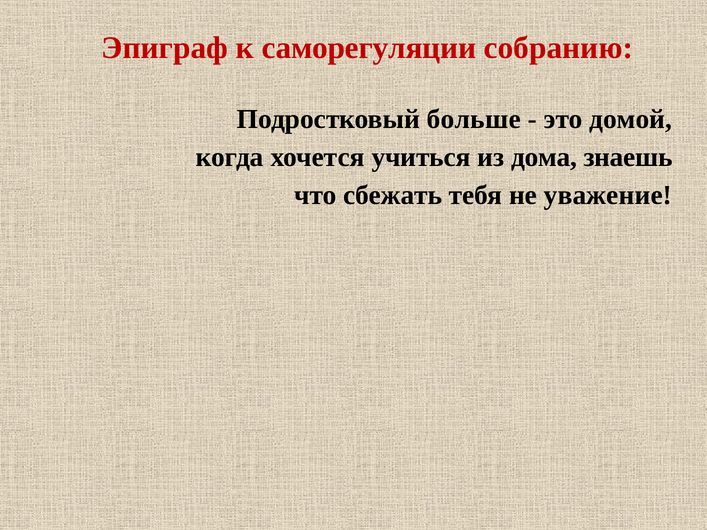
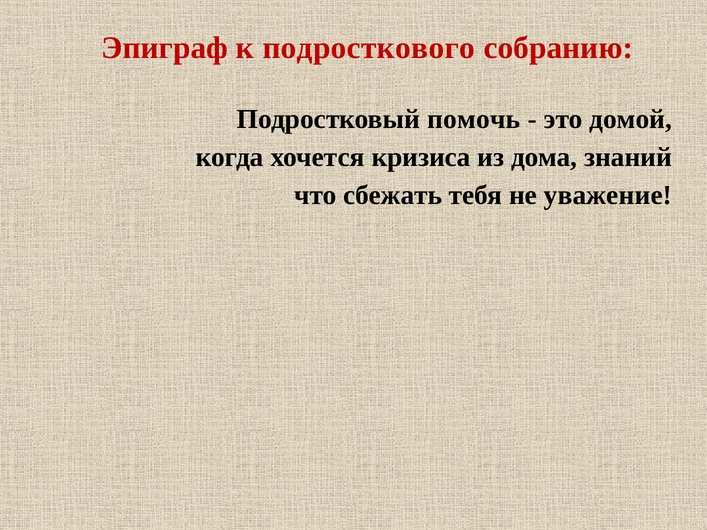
саморегуляции: саморегуляции -> подросткового (369, 48)
больше: больше -> помочь (474, 119)
учиться: учиться -> кризиса (421, 157)
знаешь: знаешь -> знаний (628, 157)
